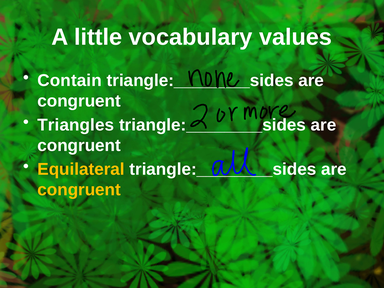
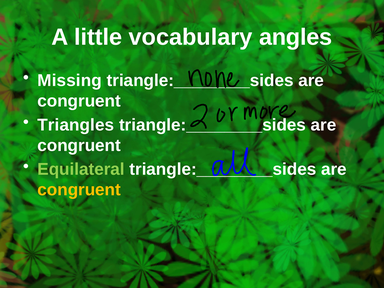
values: values -> angles (296, 37)
Contain: Contain -> Missing (70, 81)
Equilateral colour: yellow -> light green (81, 169)
